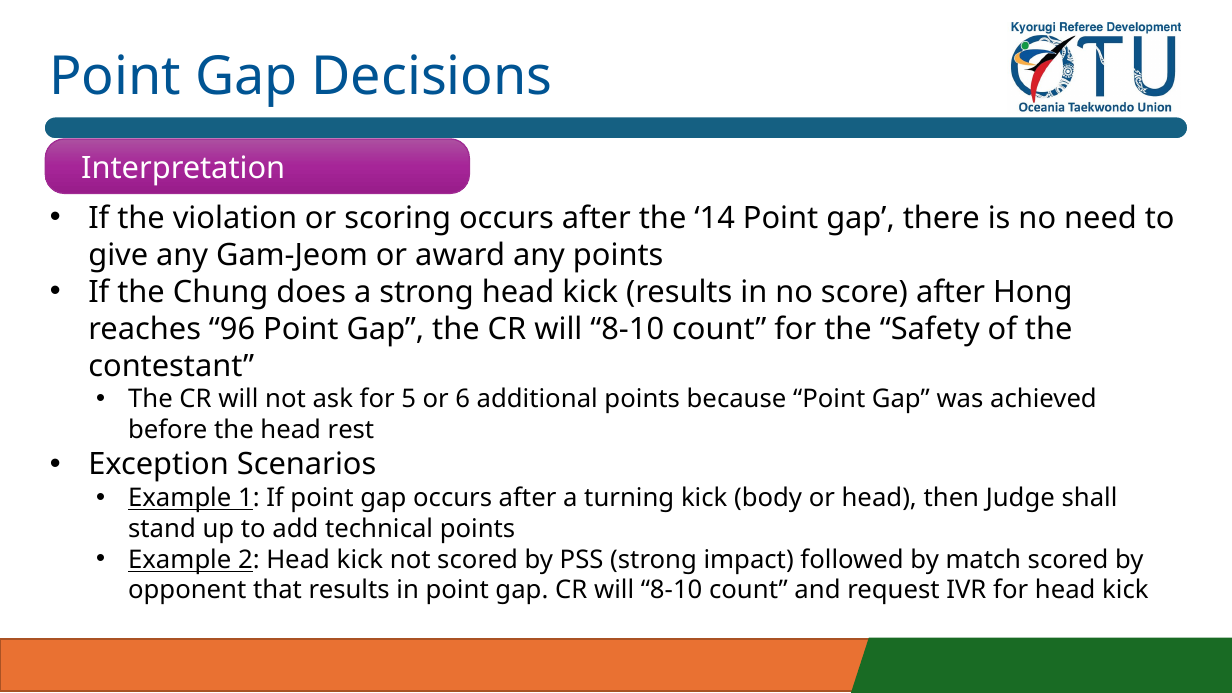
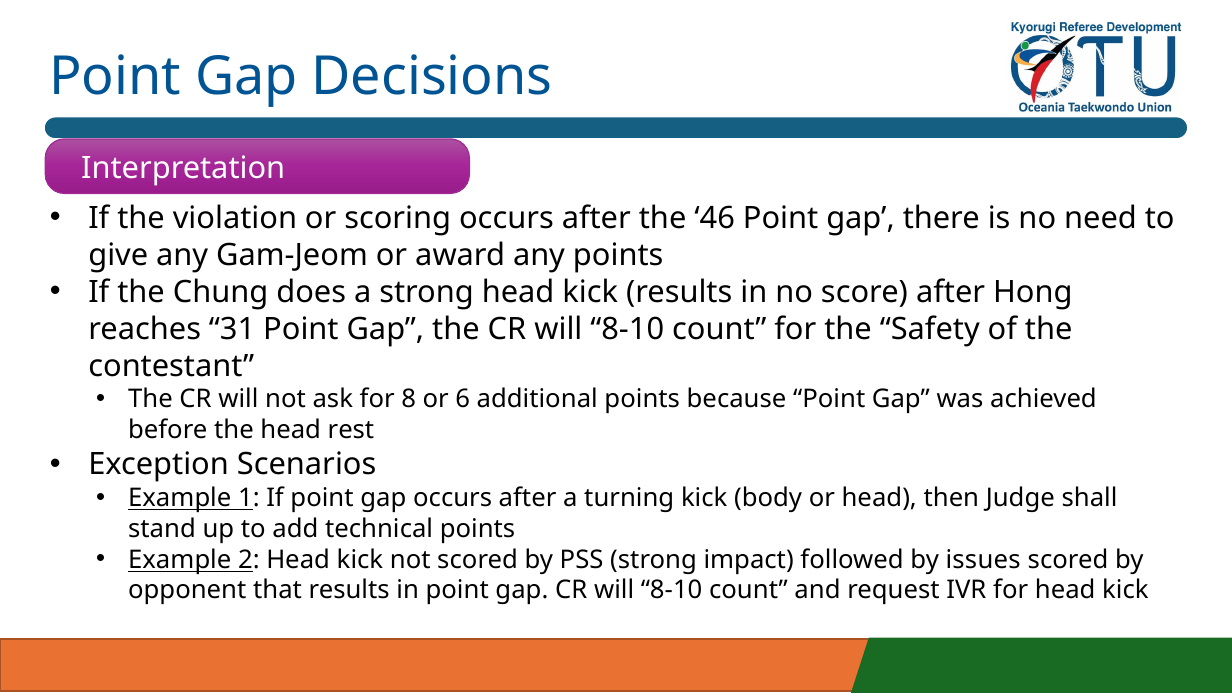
14: 14 -> 46 (715, 218)
96: 96 -> 31 (232, 329)
5: 5 -> 8 (409, 399)
match: match -> issues (983, 560)
